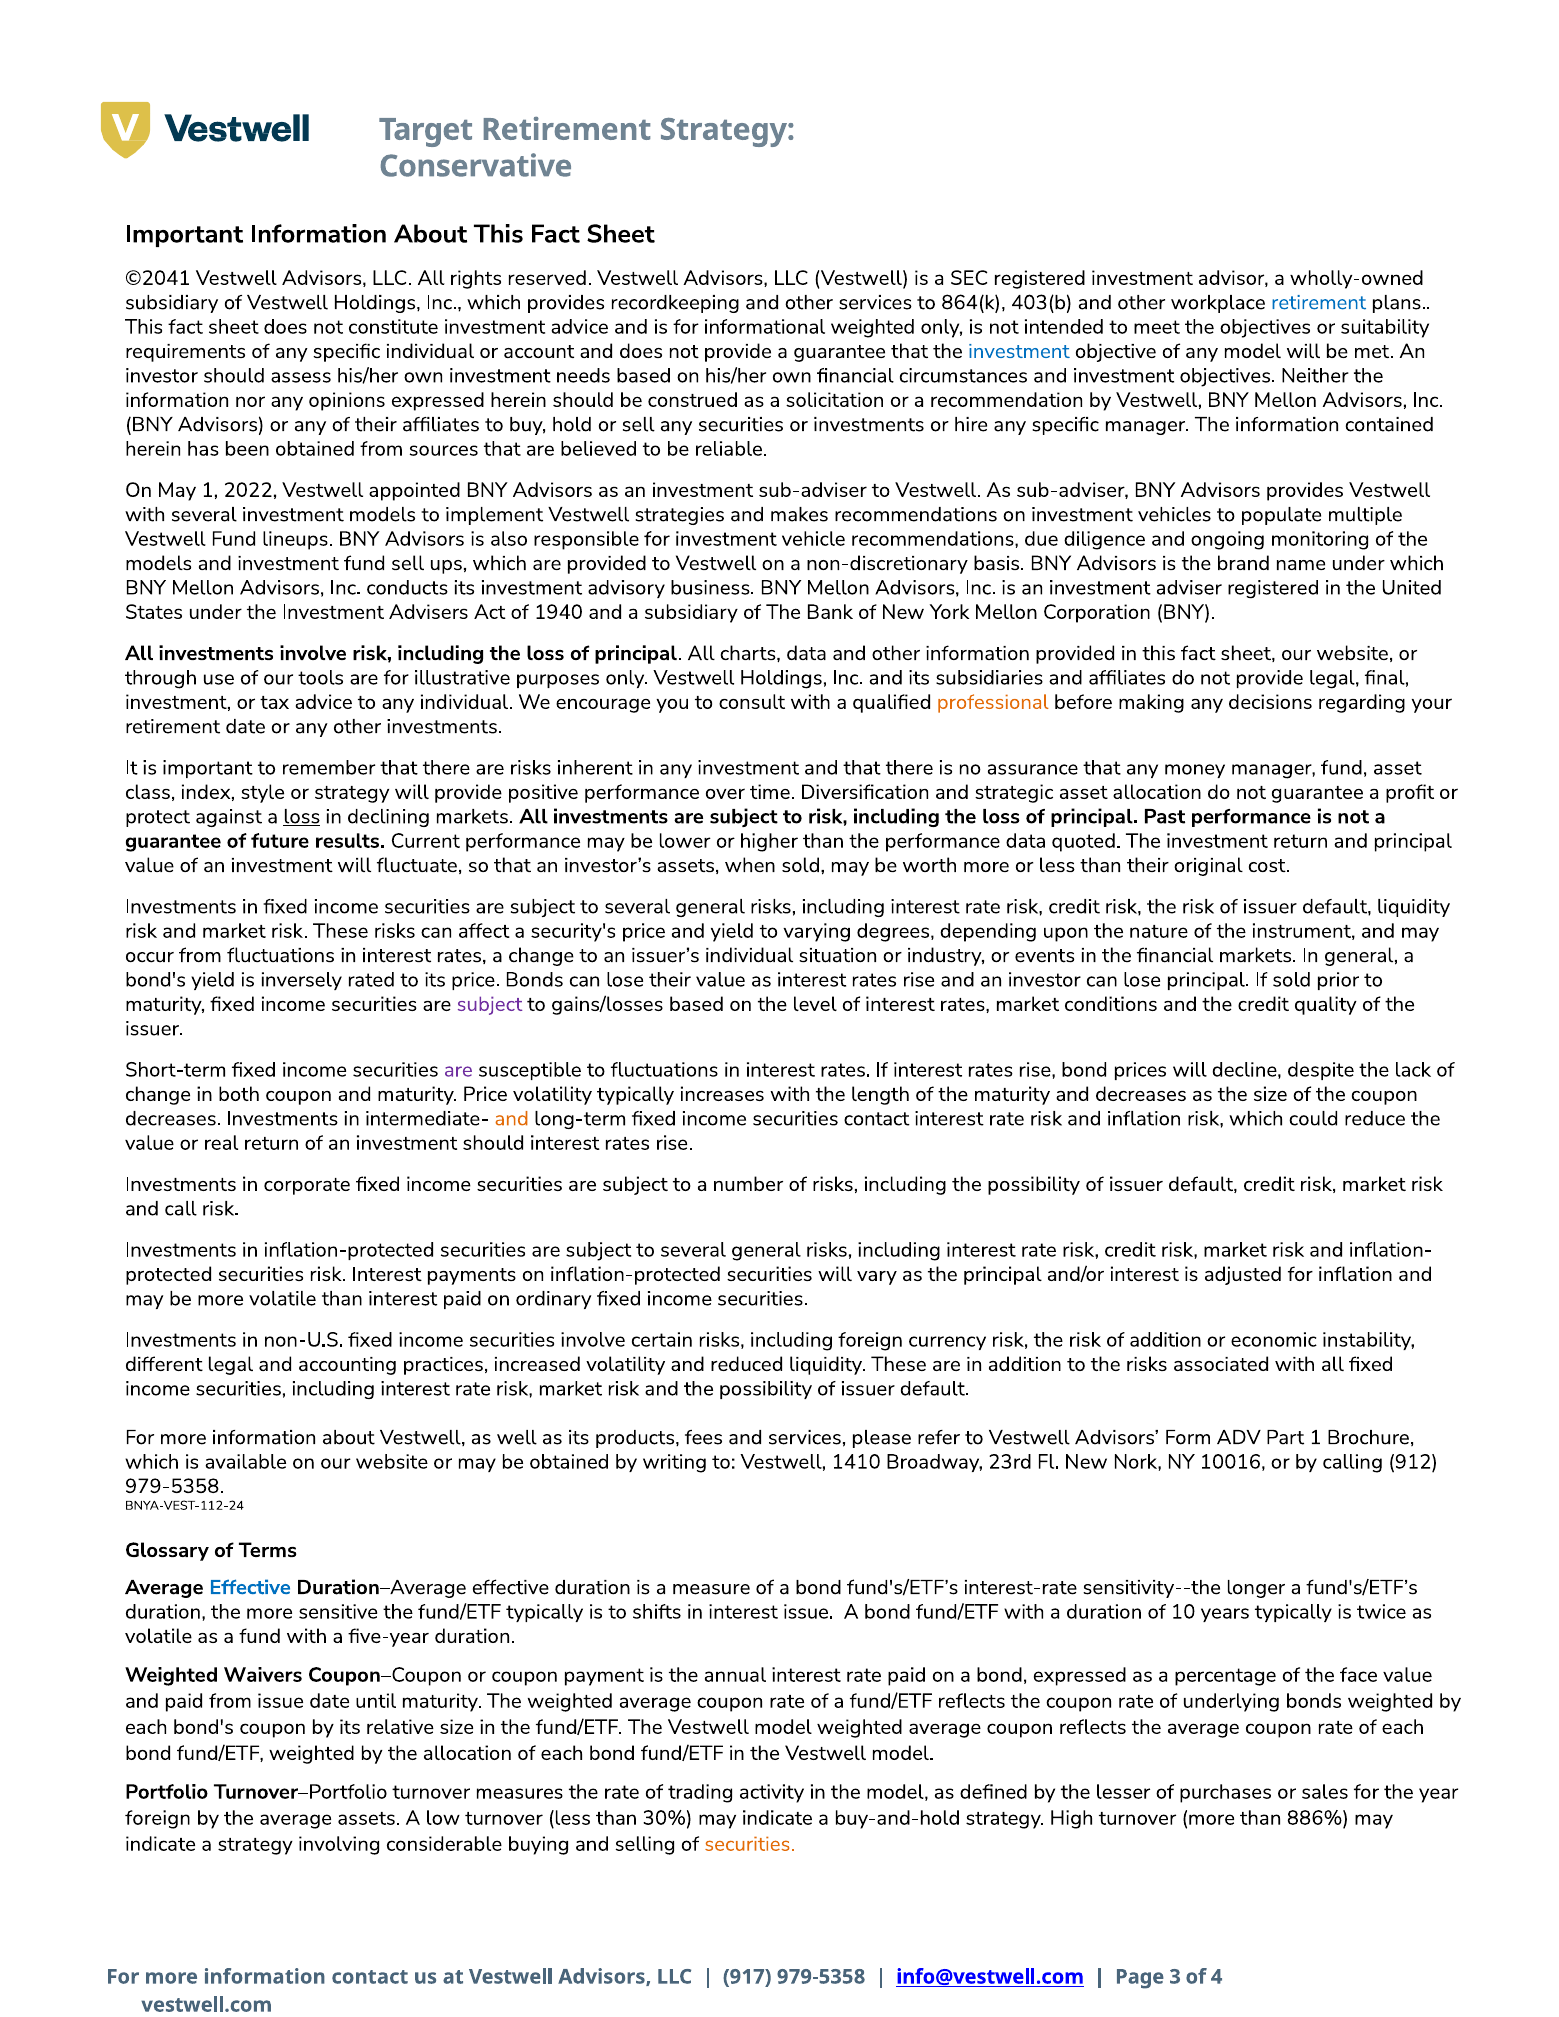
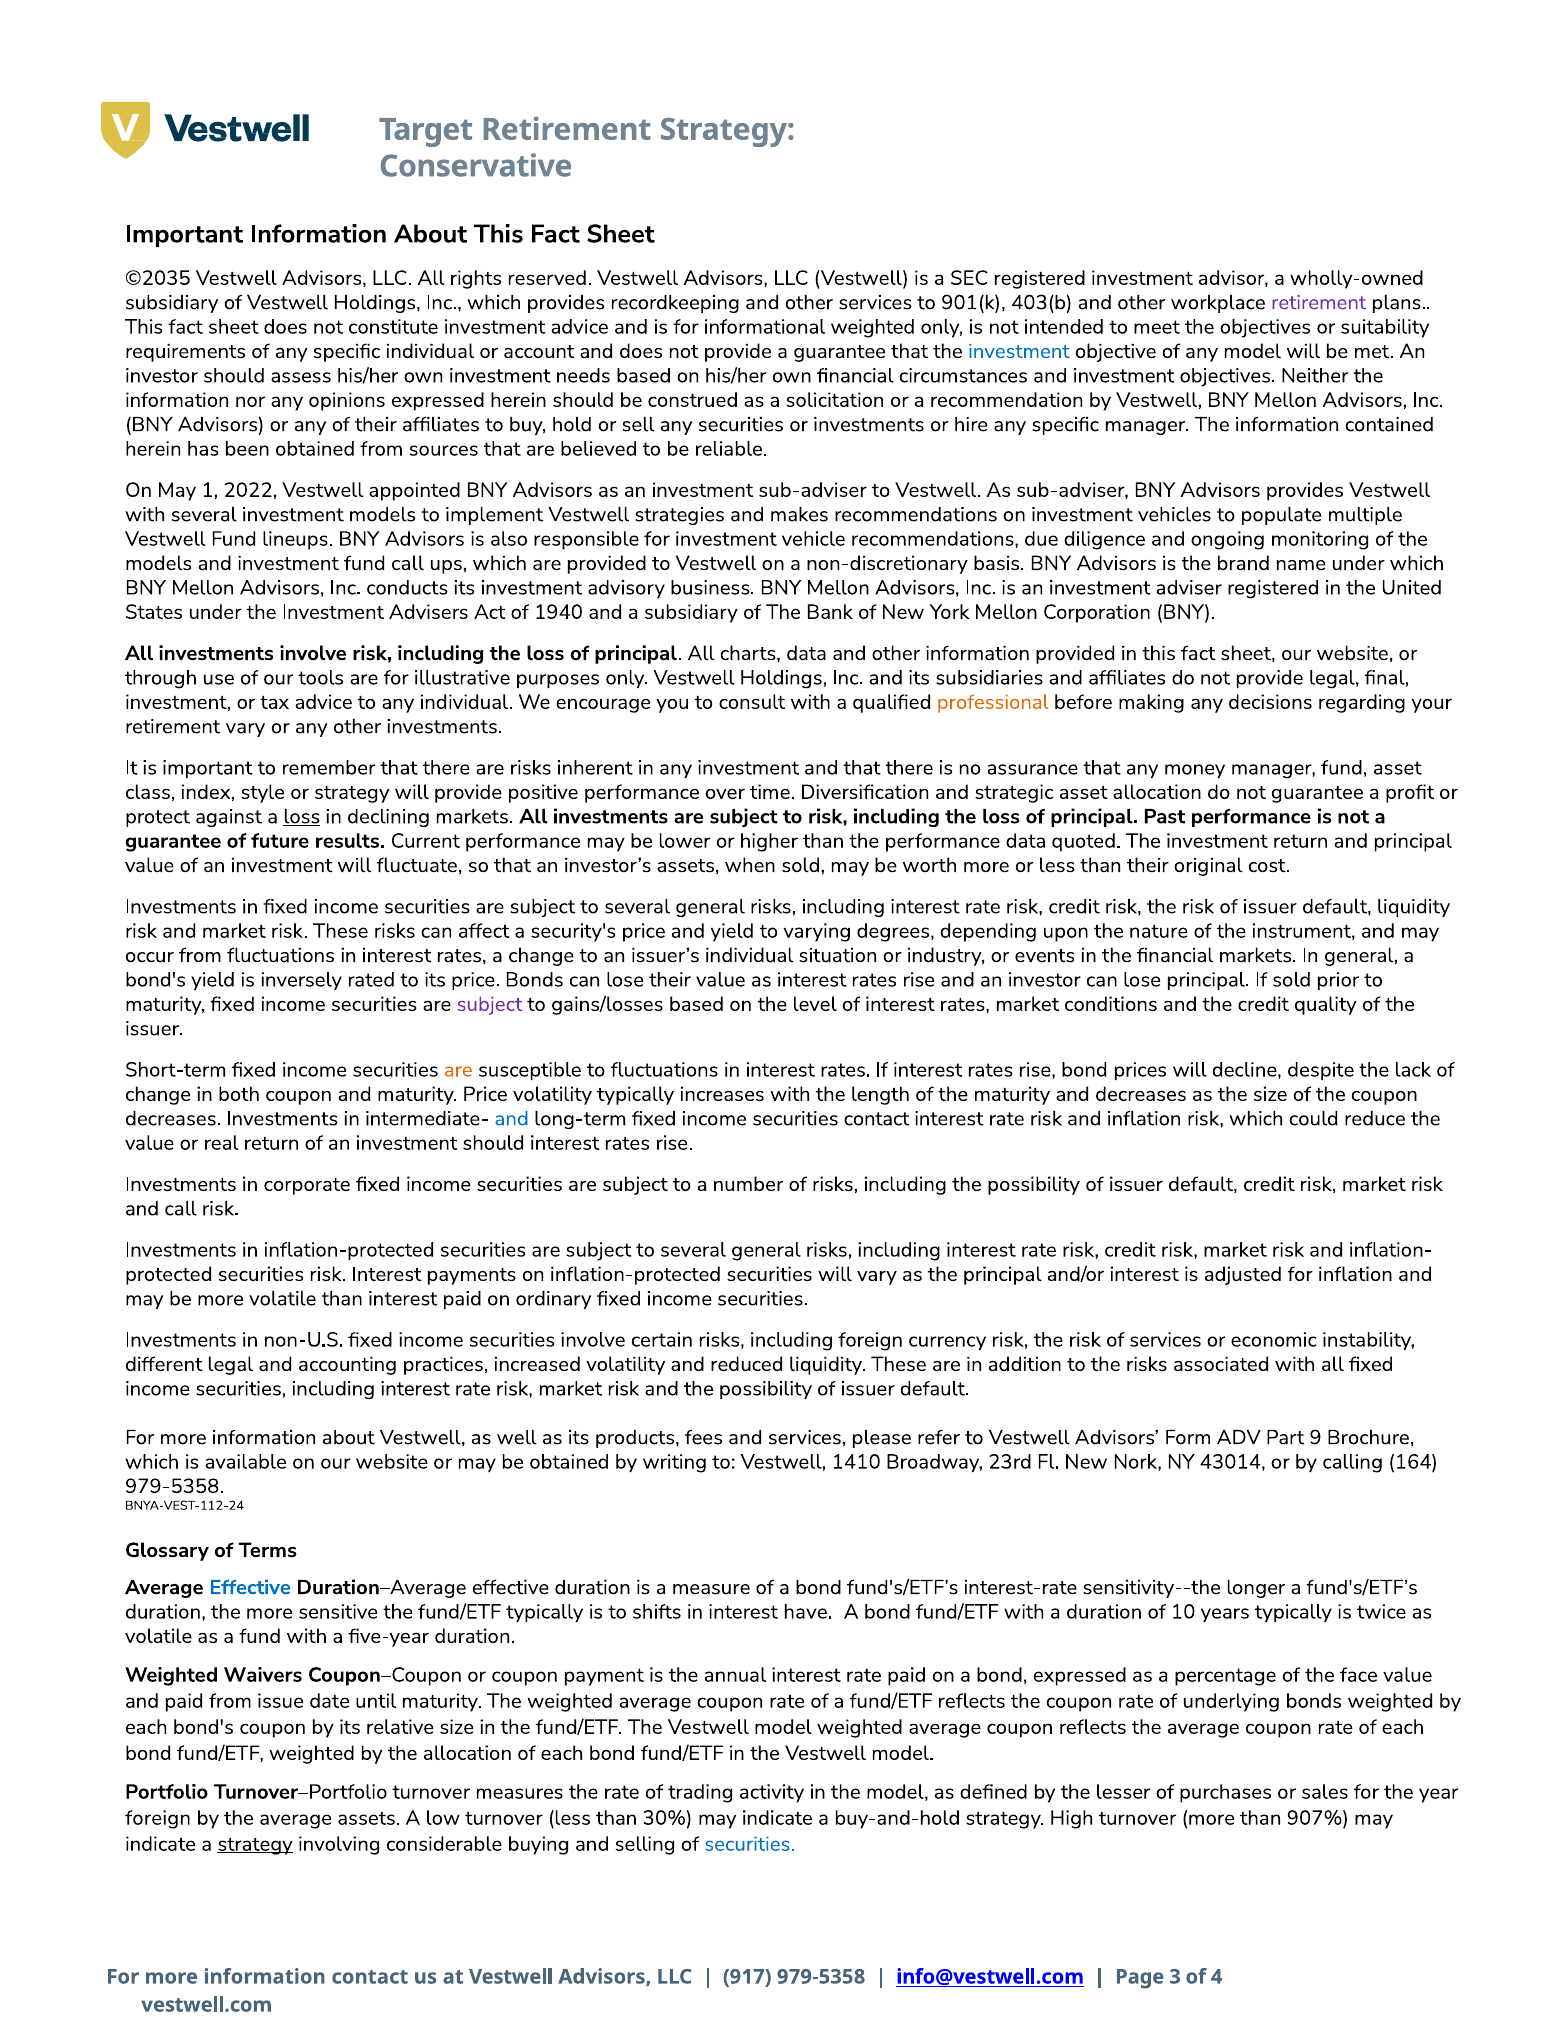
©2041: ©2041 -> ©2035 (158, 278)
864(k: 864(k -> 901(k (973, 303)
retirement colour: blue -> purple (1319, 303)
fund sell: sell -> call (407, 563)
retirement date: date -> vary (245, 727)
are colour: purple -> orange (458, 1070)
and colour: orange -> blue (512, 1119)
of addition: addition -> services (1166, 1340)
Part 1: 1 -> 9 (1316, 1438)
10016: 10016 -> 43014 (1233, 1462)
912: 912 -> 164 (1413, 1462)
interest issue: issue -> have (808, 1612)
886%: 886% -> 907% (1318, 1818)
strategy underline: none -> present (255, 1845)
securities colour: orange -> blue (750, 1845)
